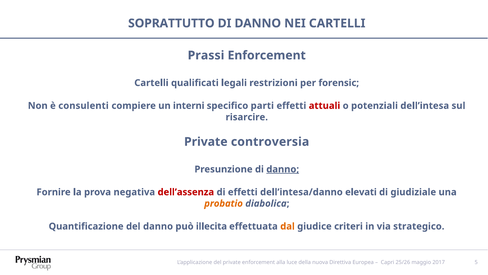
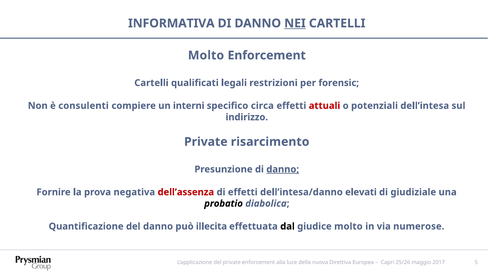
SOPRATTUTTO: SOPRATTUTTO -> INFORMATIVA (171, 23)
NEI underline: none -> present (295, 23)
Prassi: Prassi -> Molto (206, 55)
parti: parti -> circa (262, 106)
risarcire: risarcire -> indirizzo (247, 117)
controversia: controversia -> risarcimento (270, 142)
probatio colour: orange -> black (224, 203)
dal colour: orange -> black (288, 226)
giudice criteri: criteri -> molto (348, 226)
strategico: strategico -> numerose (419, 226)
